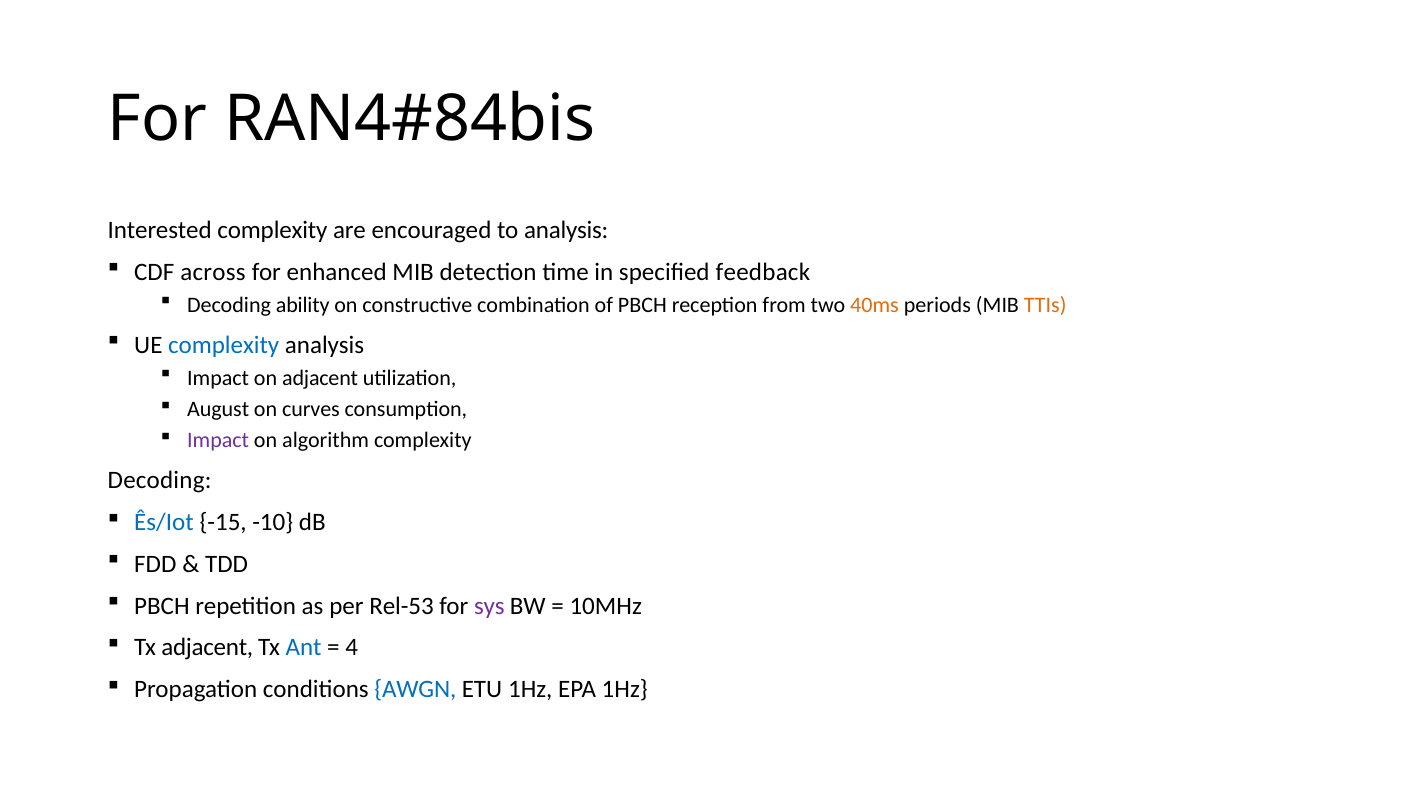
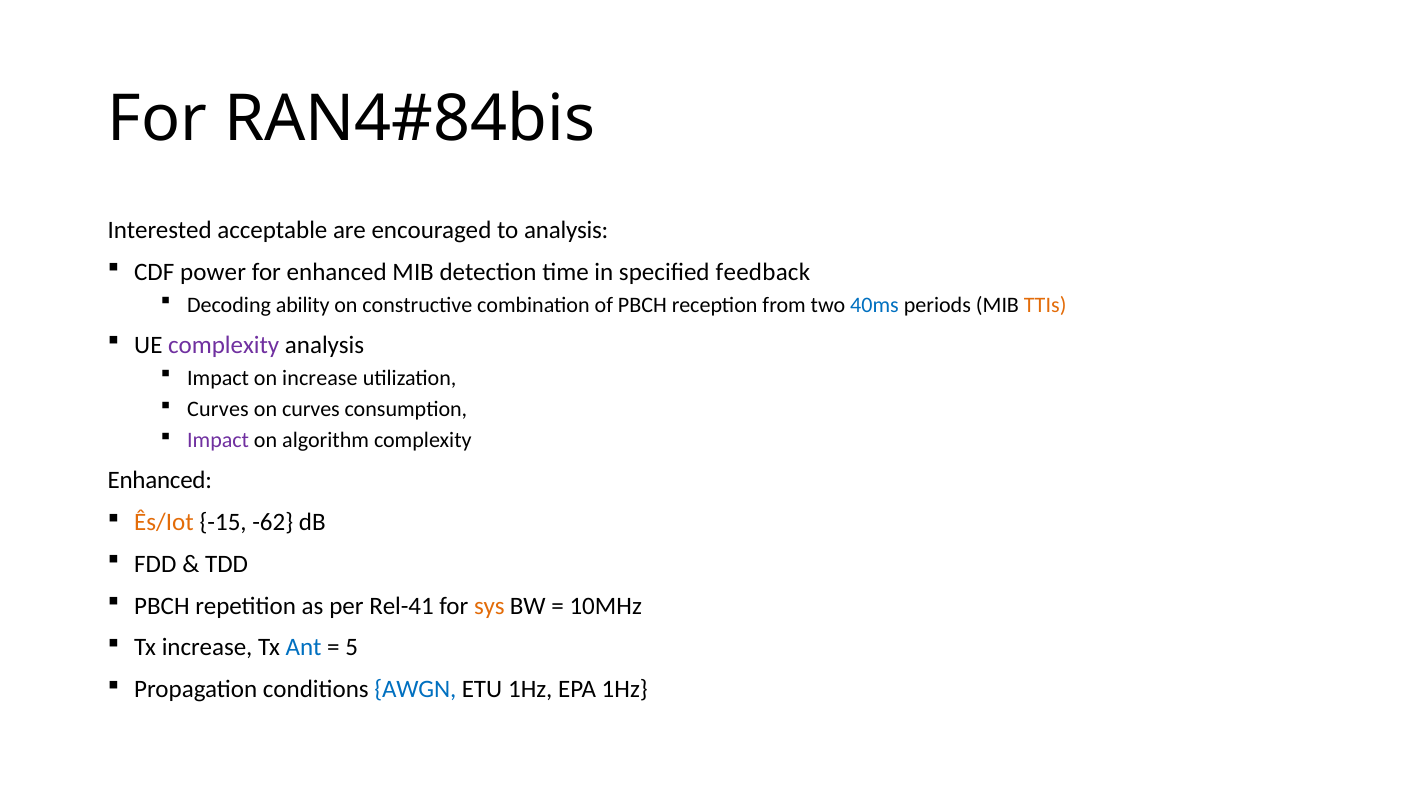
Interested complexity: complexity -> acceptable (272, 230)
across: across -> power (213, 272)
40ms colour: orange -> blue (875, 305)
complexity colour: blue -> purple (224, 345)
on adjacent: adjacent -> increase (320, 378)
August: August -> Curves (218, 409)
Decoding: Decoding -> Enhanced (160, 480)
Ês/Iot colour: blue -> orange (164, 522)
-10: -10 -> -62 (273, 522)
Rel-53: Rel-53 -> Rel-41 (402, 606)
sys colour: purple -> orange (489, 606)
Tx adjacent: adjacent -> increase (207, 647)
4: 4 -> 5 (352, 647)
